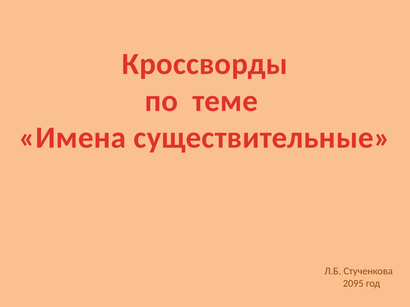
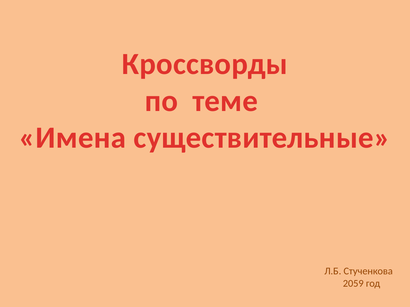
2095: 2095 -> 2059 (353, 284)
